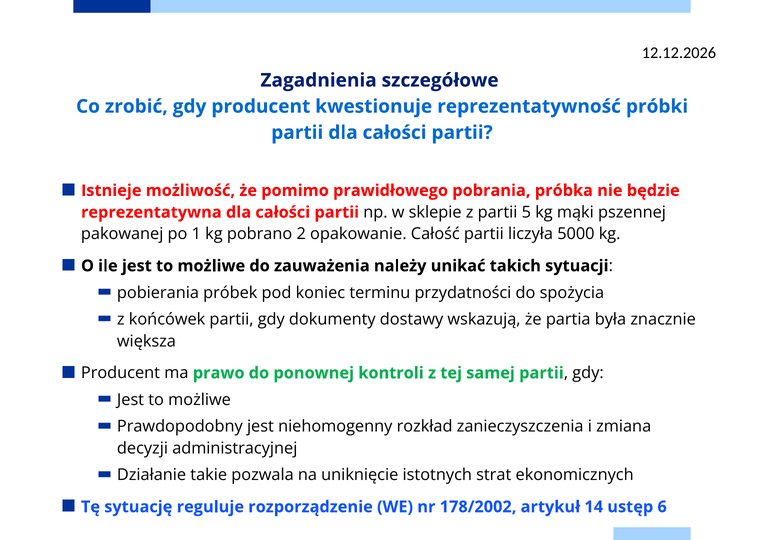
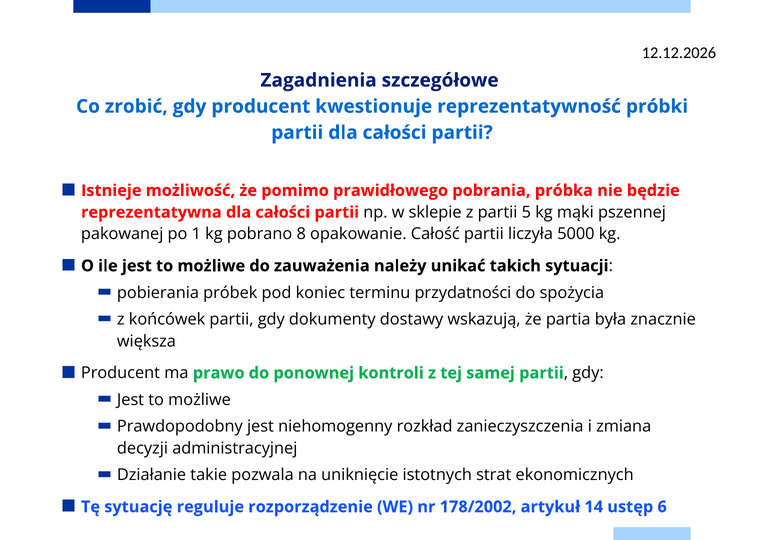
2: 2 -> 8 (301, 234)
